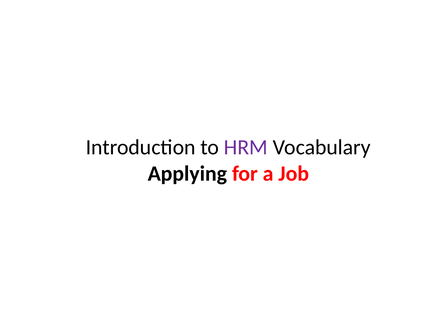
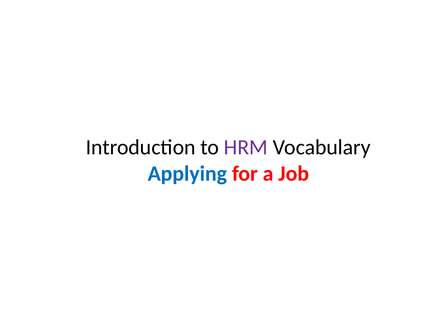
Applying colour: black -> blue (187, 173)
